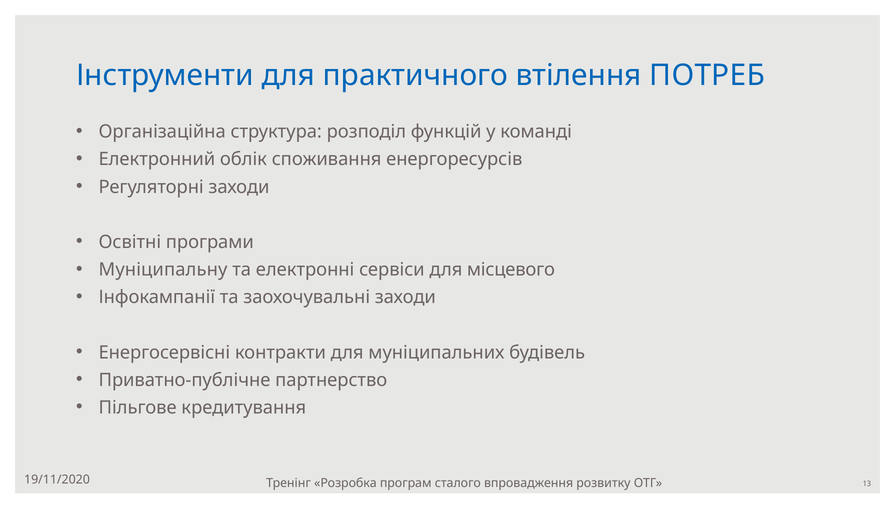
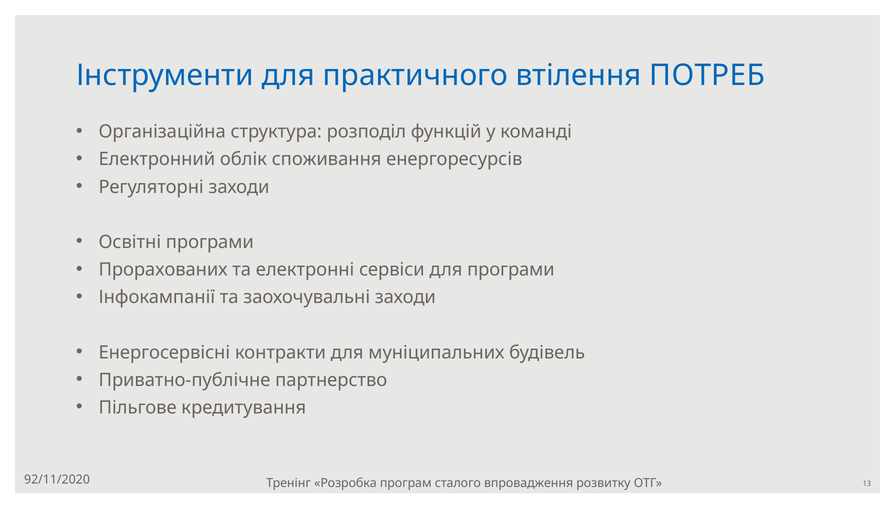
Муніципальну: Муніципальну -> Прорахованих (163, 269)
для місцевого: місцевого -> програми (511, 269)
19/11/2020: 19/11/2020 -> 92/11/2020 (57, 479)
